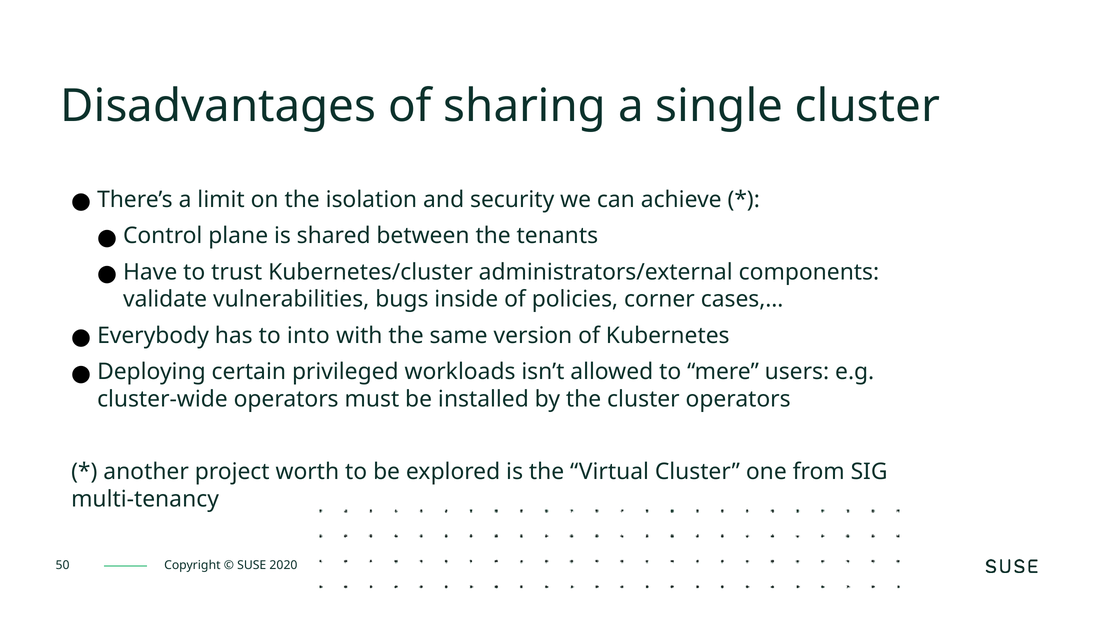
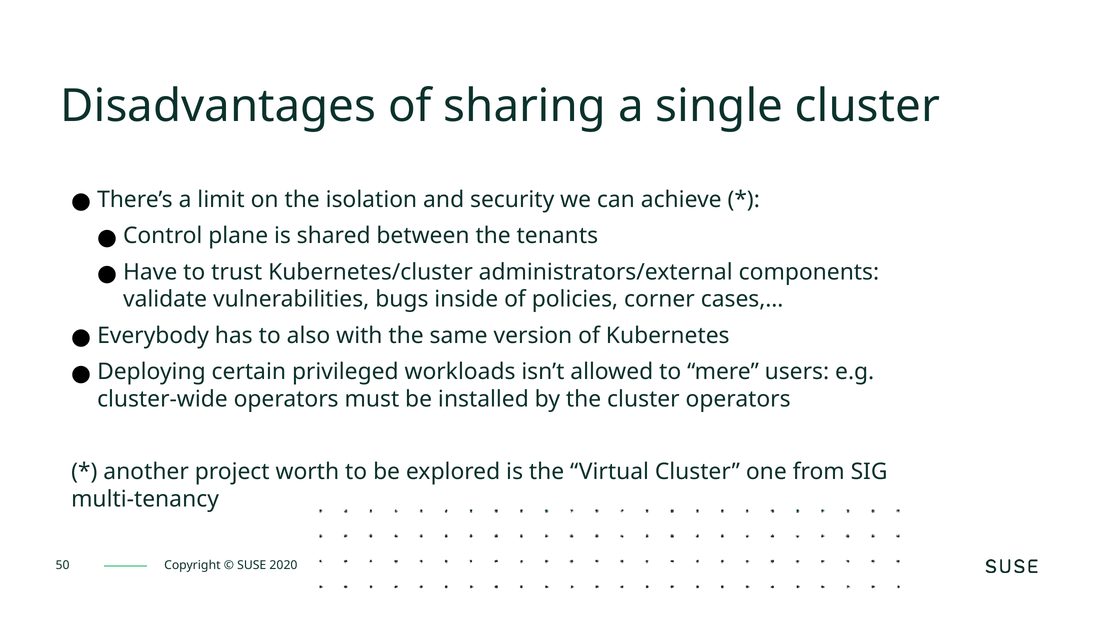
into: into -> also (308, 336)
